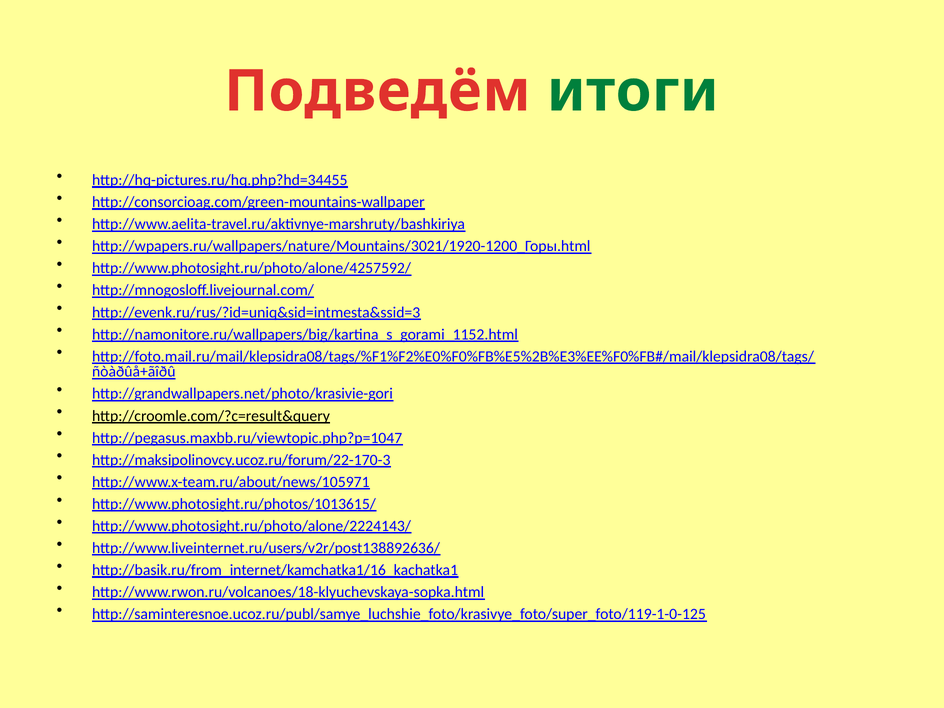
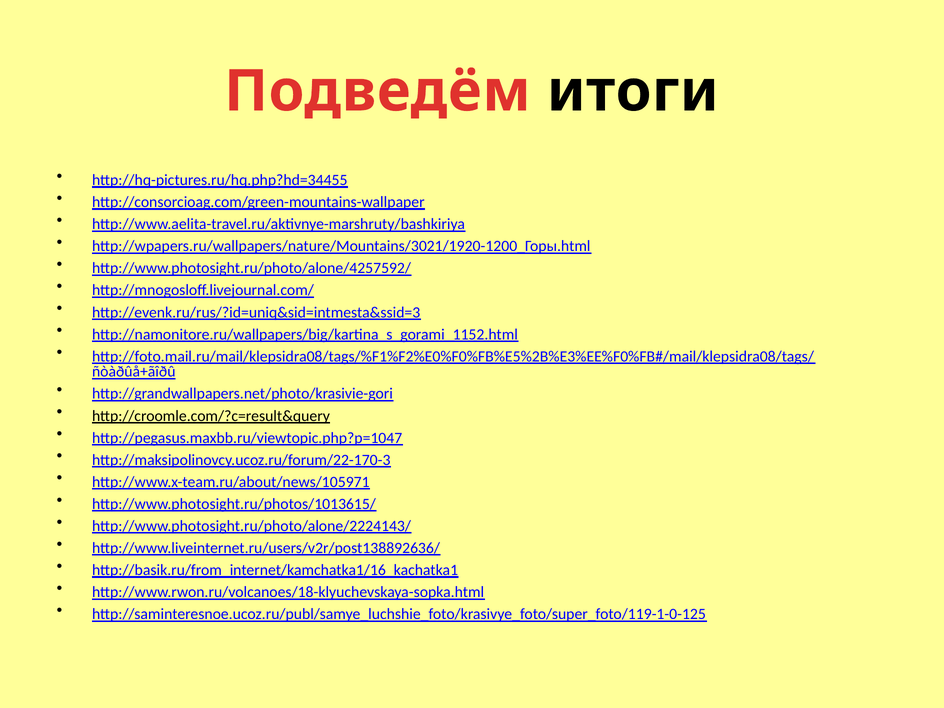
итоги colour: green -> black (633, 91)
